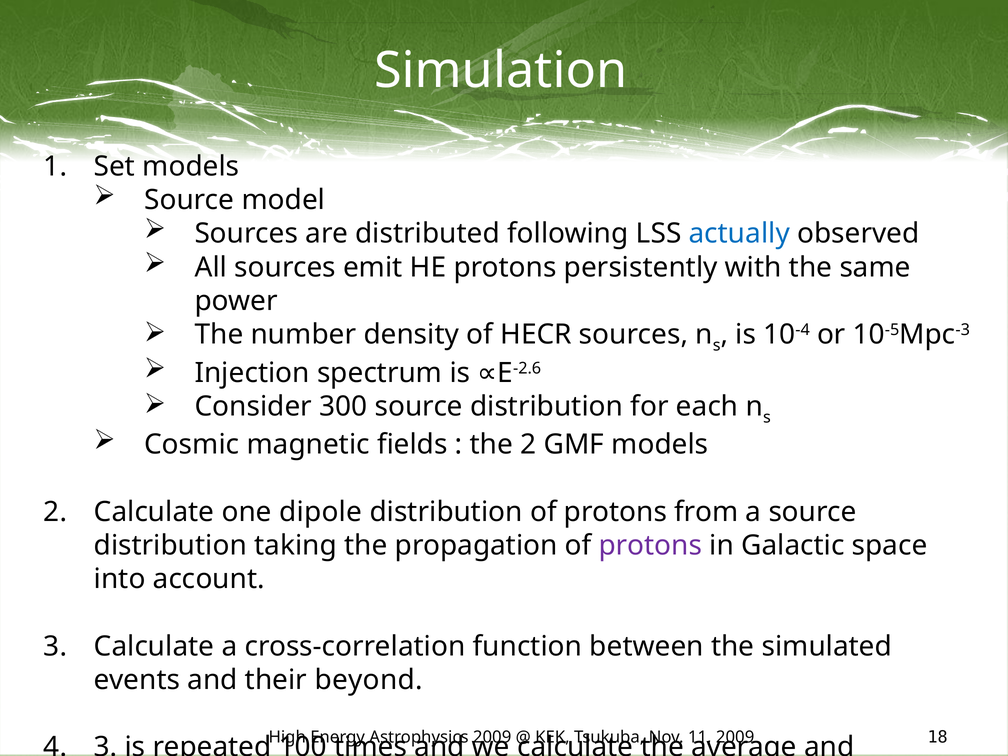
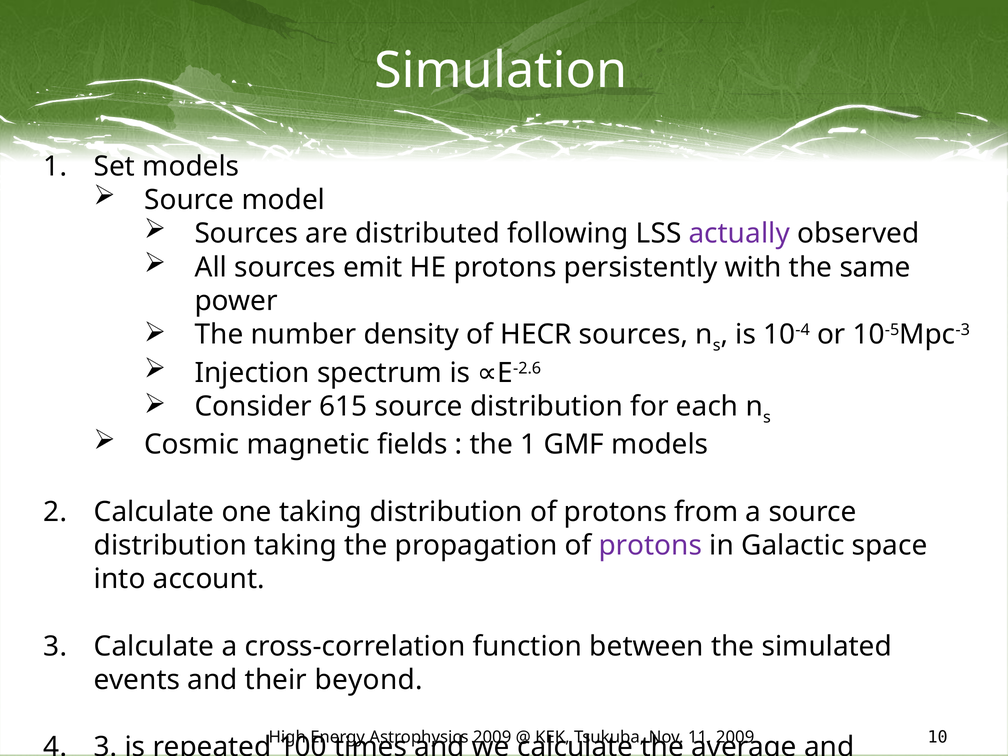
actually colour: blue -> purple (739, 234)
300: 300 -> 615 (343, 406)
the 2: 2 -> 1 (528, 445)
one dipole: dipole -> taking (321, 512)
18: 18 -> 10 (938, 737)
